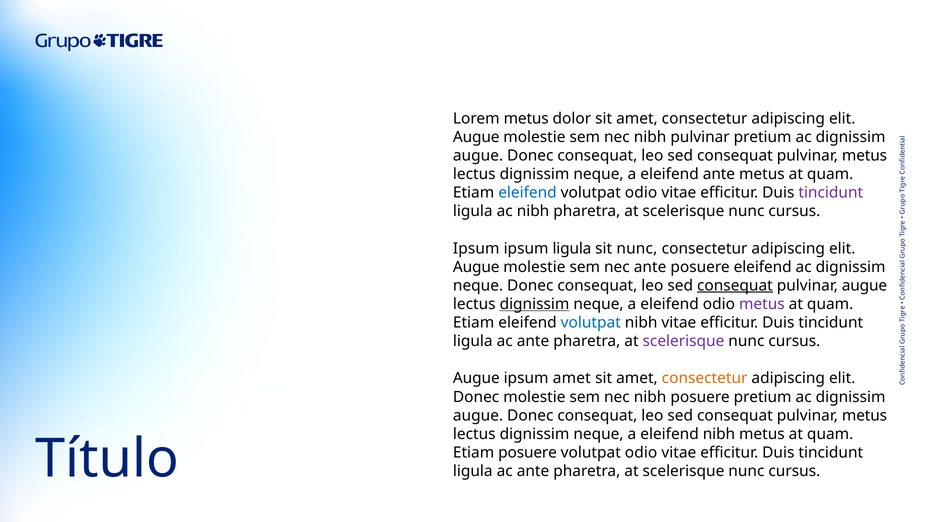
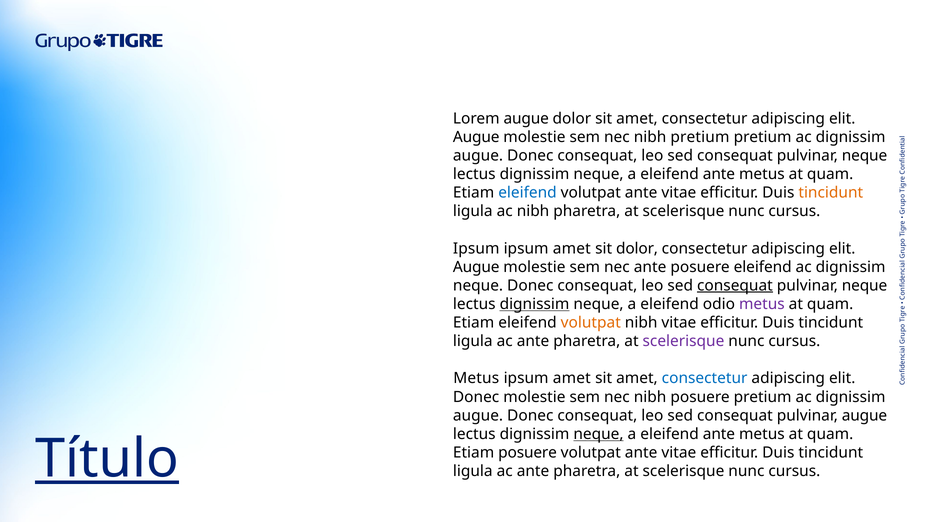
Lorem metus: metus -> augue (526, 118)
nibh pulvinar: pulvinar -> pretium (700, 137)
metus: metus -> neque (865, 155)
odio: odio -> ante (641, 193)
tincidunt colour: purple -> orange (831, 193)
ligula: ligula -> amet (572, 248)
sit nunc: nunc -> dolor (637, 248)
augue: augue -> neque (865, 285)
volutpat colour: blue -> orange (591, 322)
Augue: Augue -> Metus (476, 378)
consectetur colour: orange -> blue (705, 378)
metus: metus -> augue (865, 415)
neque underline: none -> present (599, 434)
nibh: nibh -> ante (719, 434)
Título underline: none -> present (107, 459)
odio: odio -> ante (641, 452)
